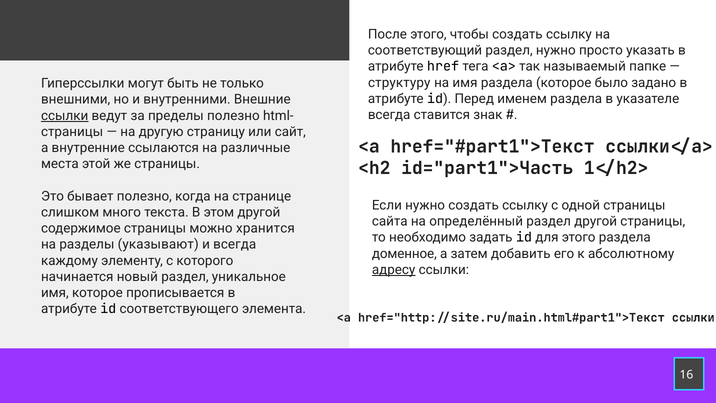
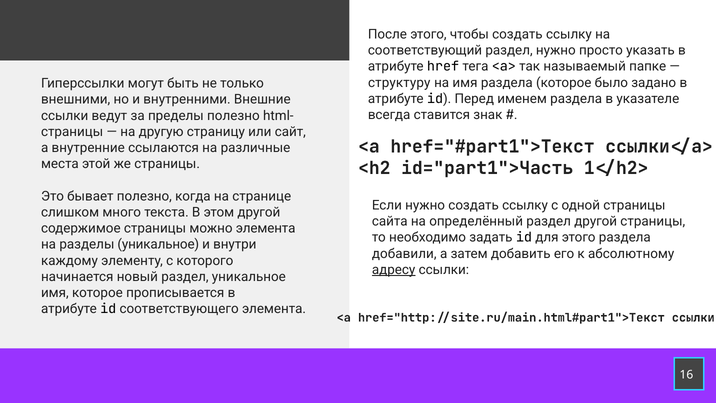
ссылки underline: present -> none (65, 116)
можно хранится: хранится -> элемента (266, 228)
разделы указывают: указывают -> уникальное (158, 244)
и всегда: всегда -> внутри (235, 244)
доменное: доменное -> добавили (404, 253)
